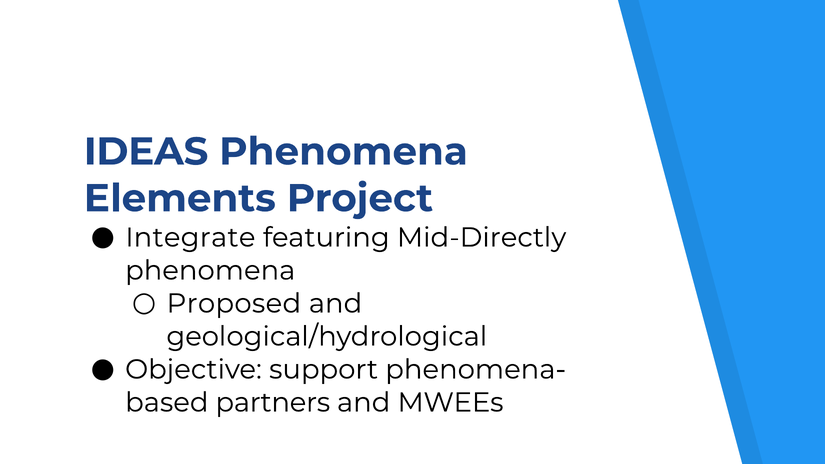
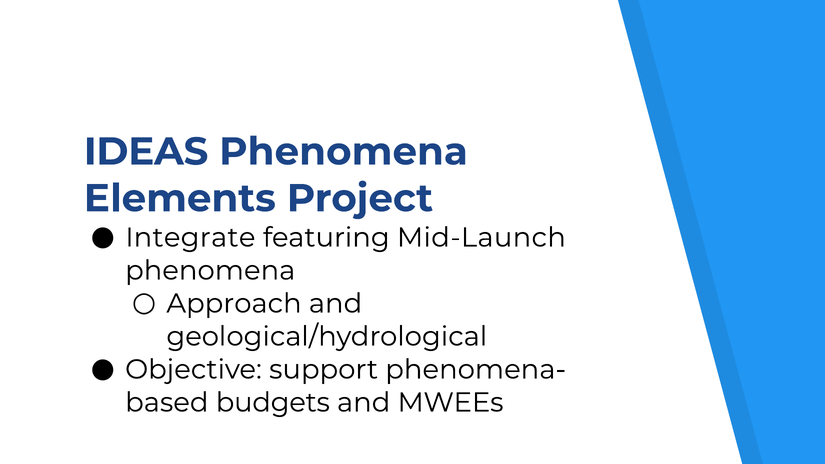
Mid-Directly: Mid-Directly -> Mid-Launch (481, 238)
Proposed: Proposed -> Approach (234, 304)
partners: partners -> budgets (273, 403)
